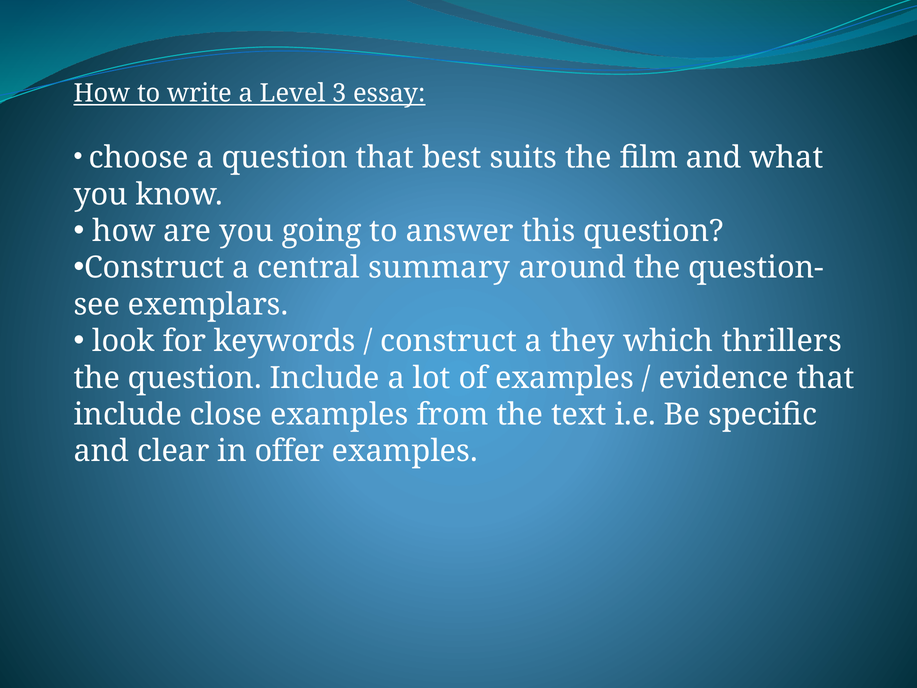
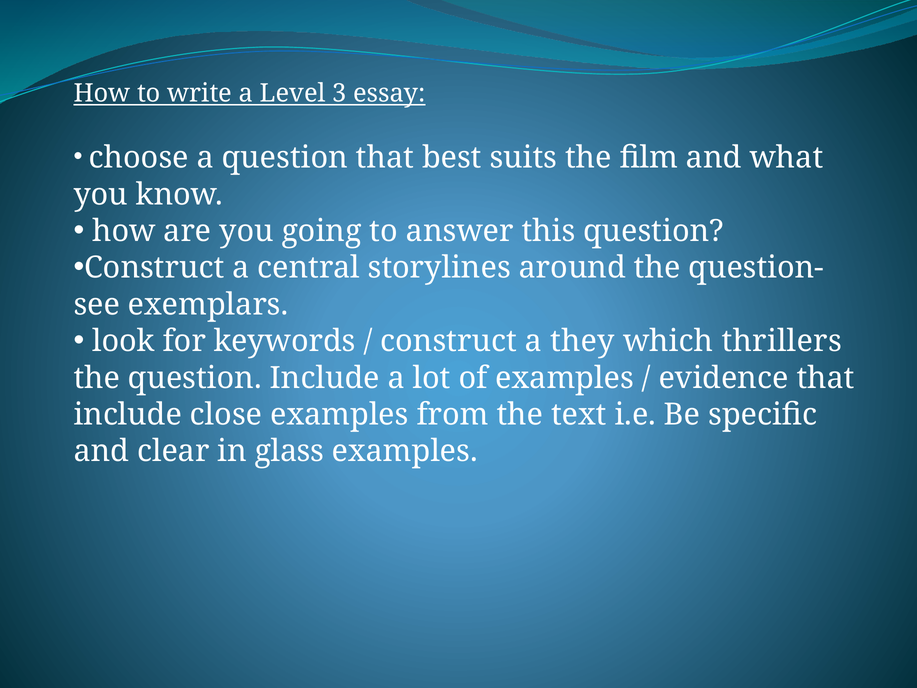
summary: summary -> storylines (439, 268)
offer: offer -> glass (289, 451)
